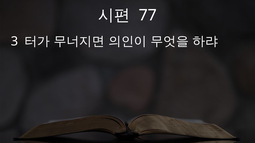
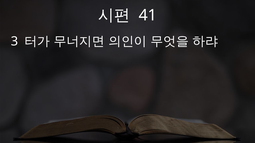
77: 77 -> 41 (148, 15)
